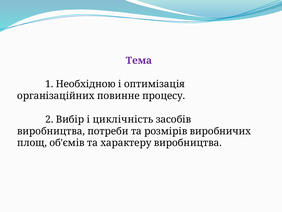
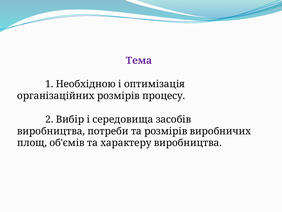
організаційних повинне: повинне -> розмірів (118, 96)
циклічність: циклічність -> середовища (123, 119)
